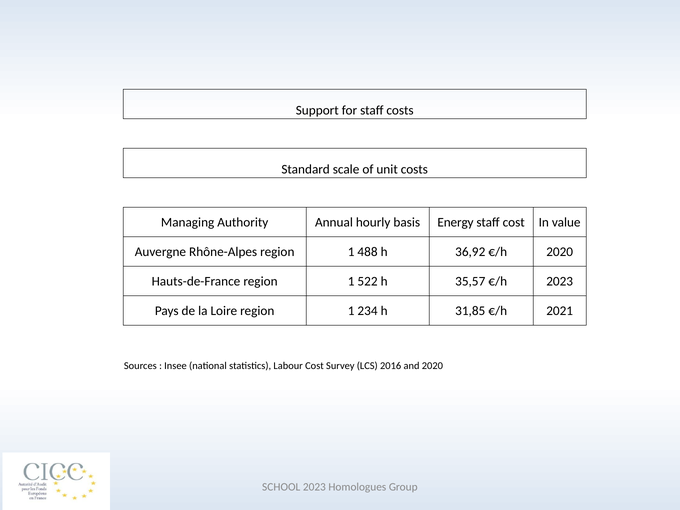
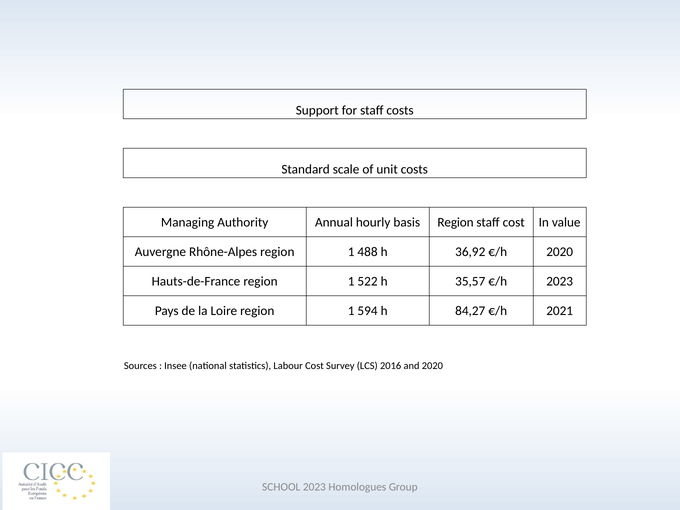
basis Energy: Energy -> Region (456, 222)
234: 234 -> 594 (368, 311)
31,85: 31,85 -> 84,27 (470, 311)
